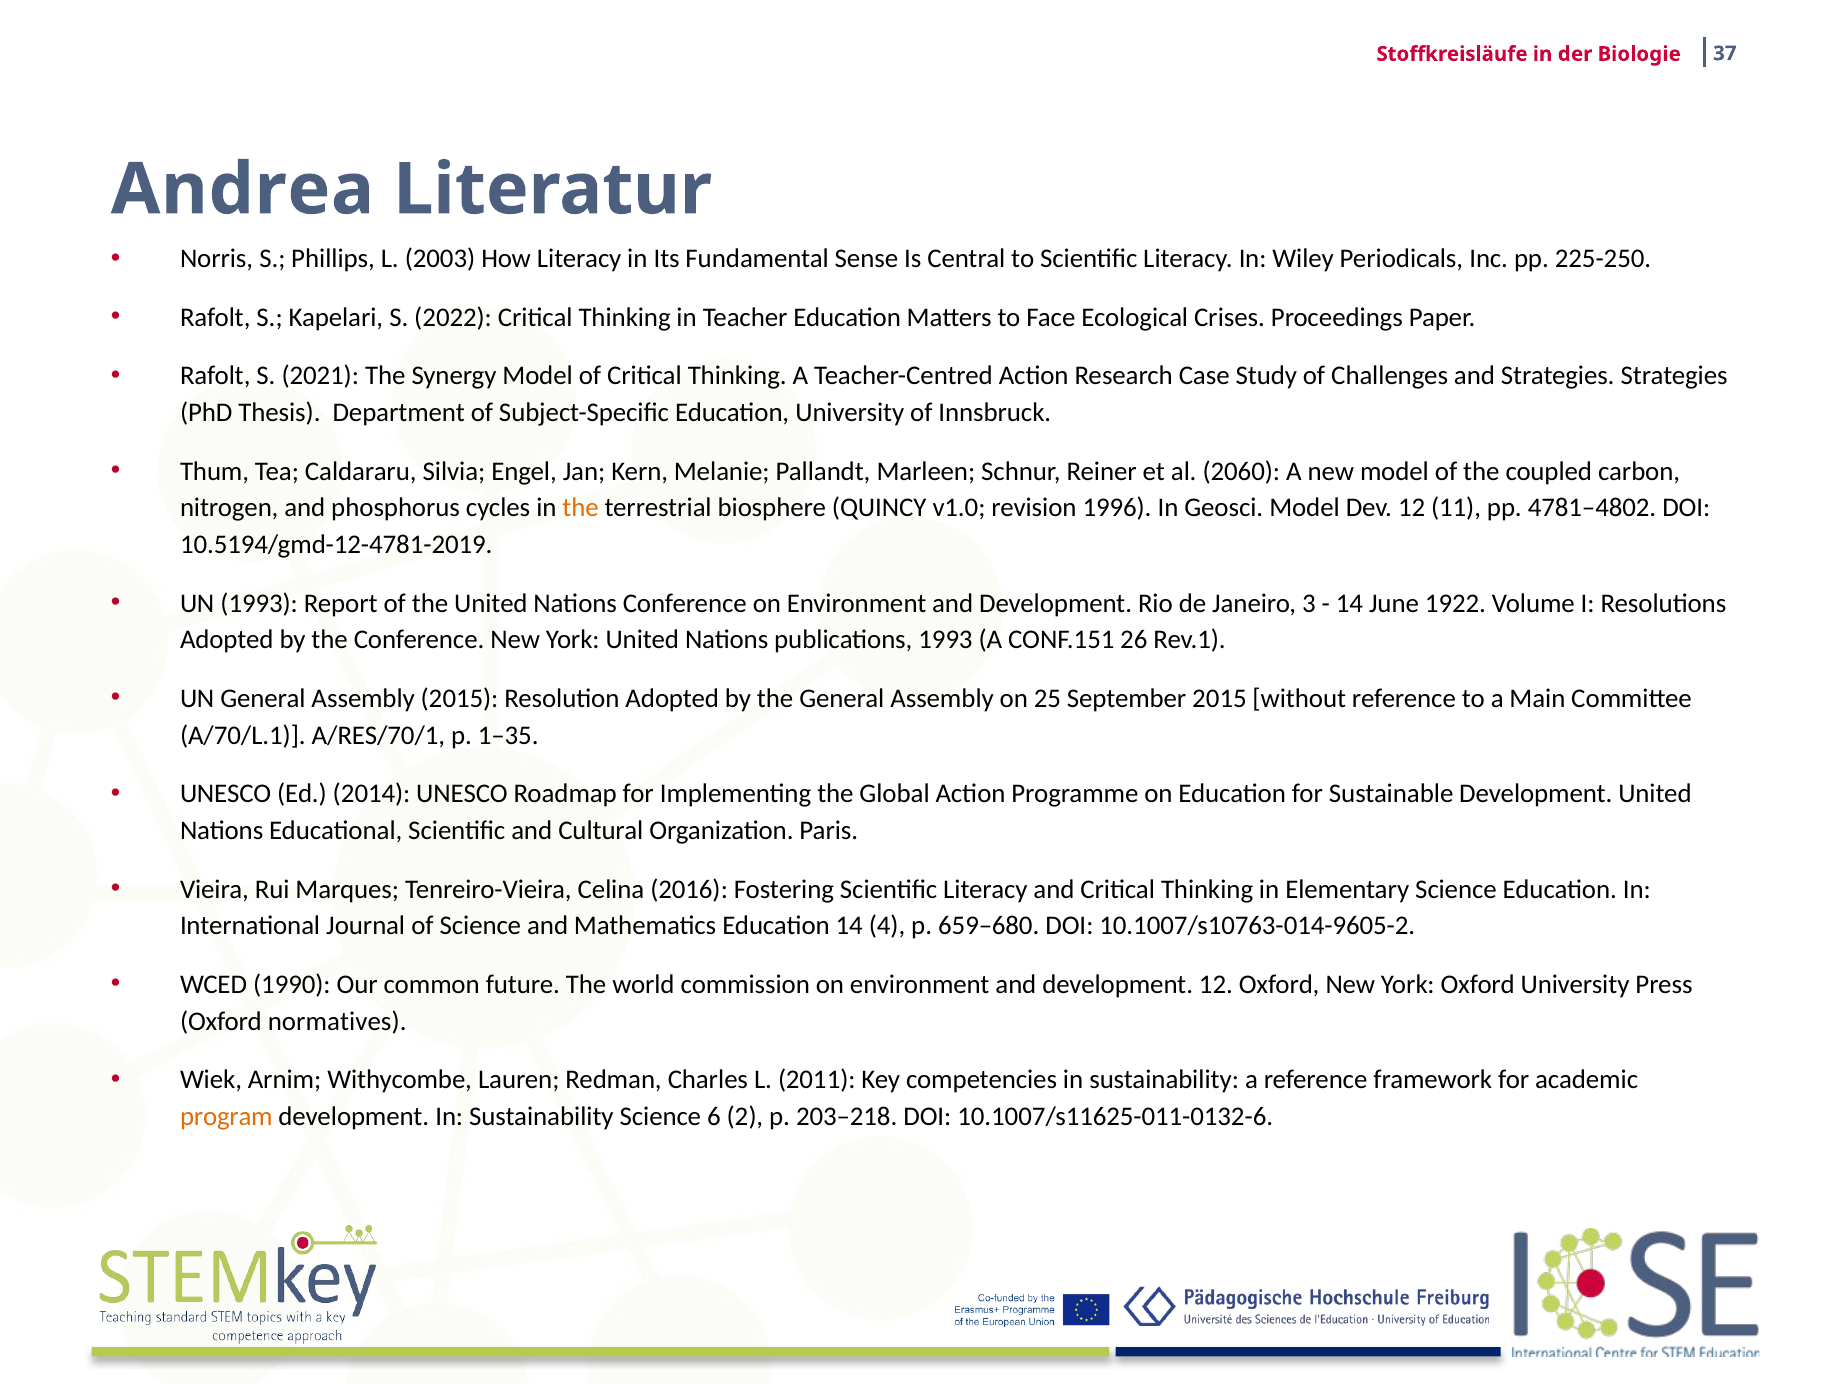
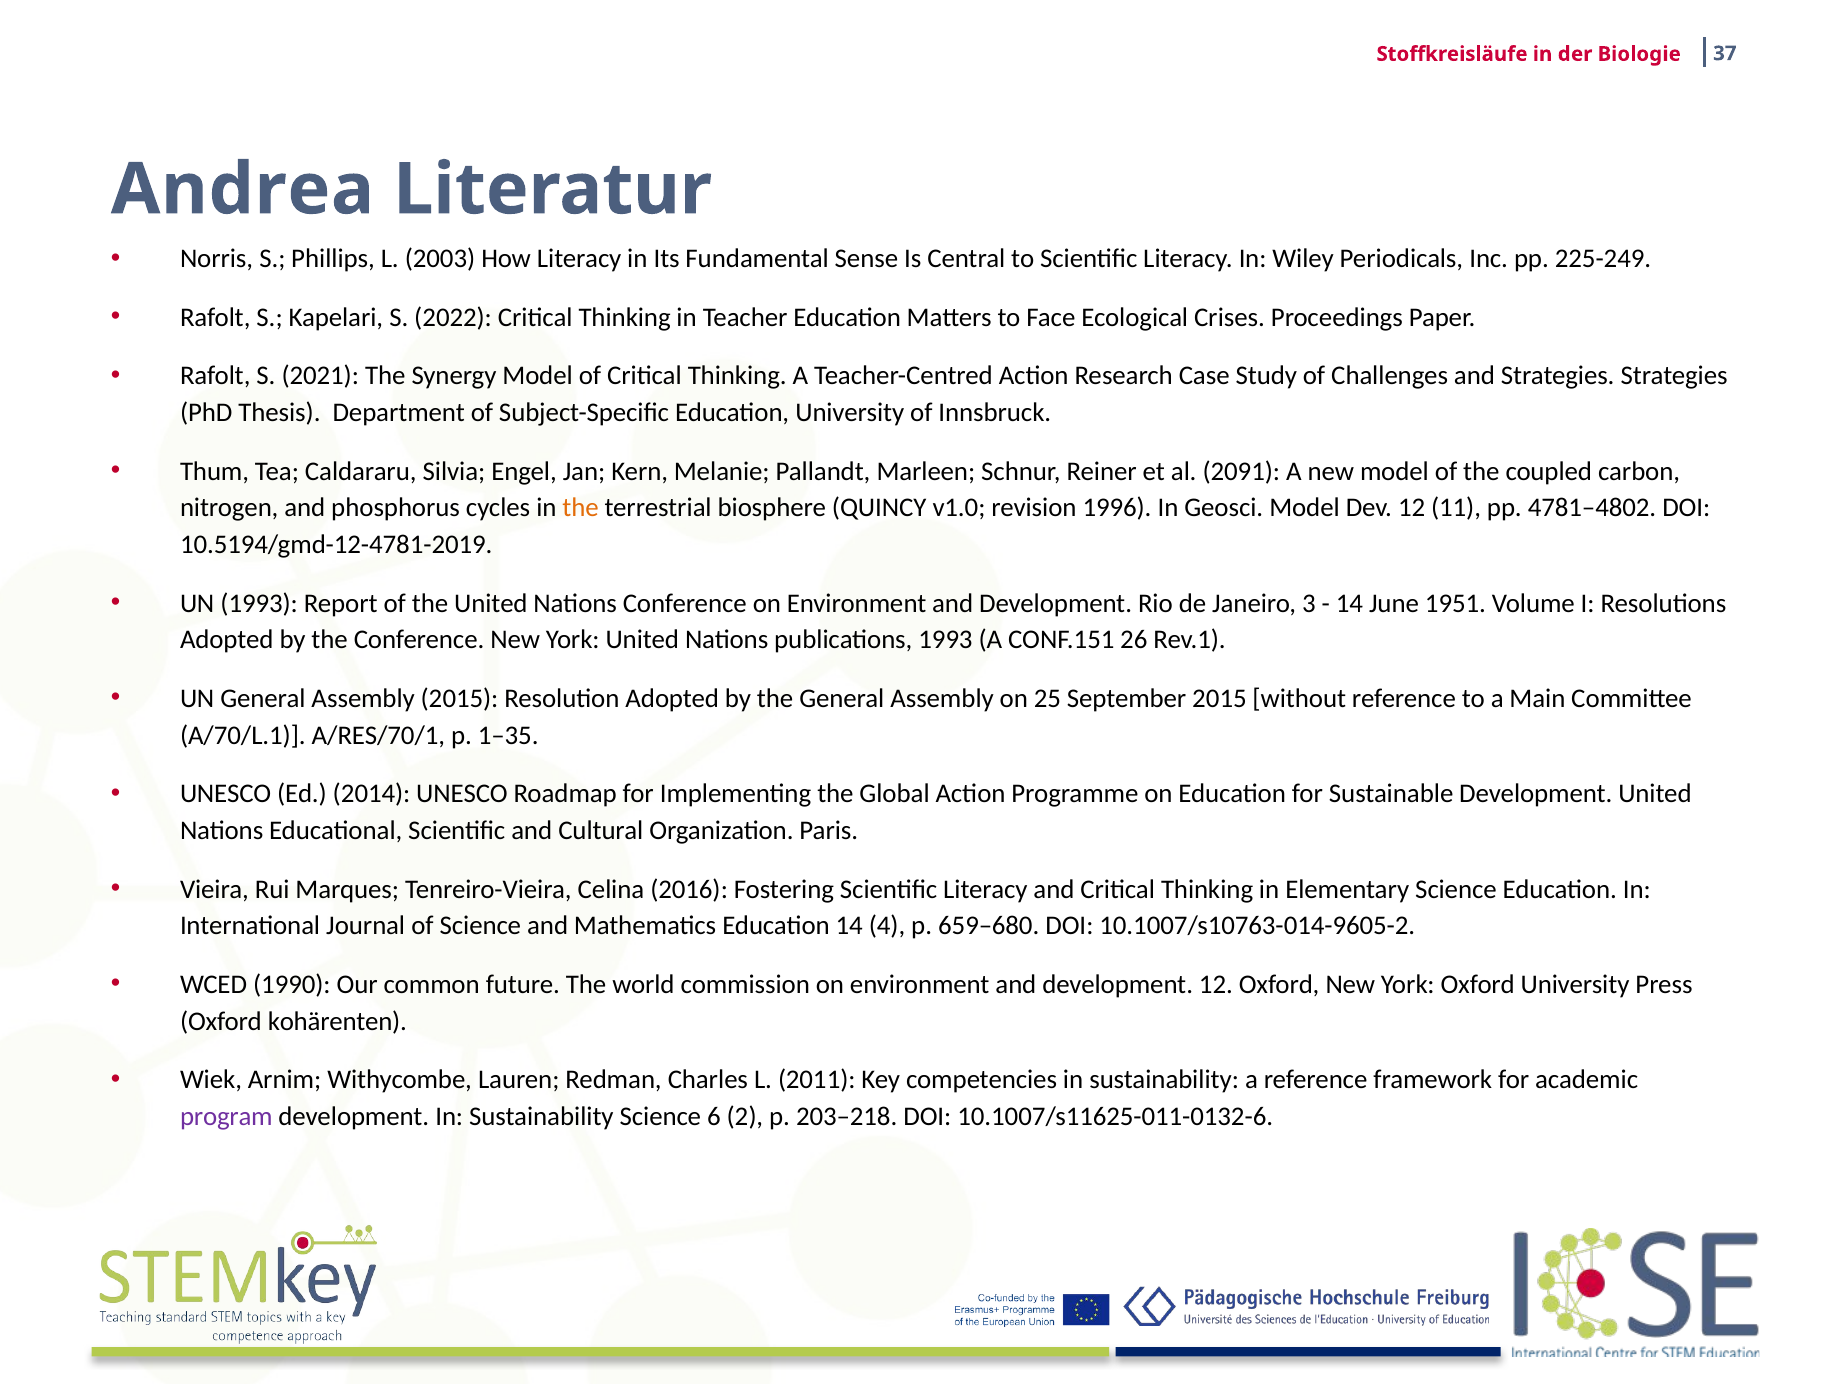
225-250: 225-250 -> 225-249 (1603, 259)
2060: 2060 -> 2091 (1241, 471)
1922: 1922 -> 1951 (1455, 603)
normatives: normatives -> kohärenten (337, 1022)
program colour: orange -> purple (226, 1117)
